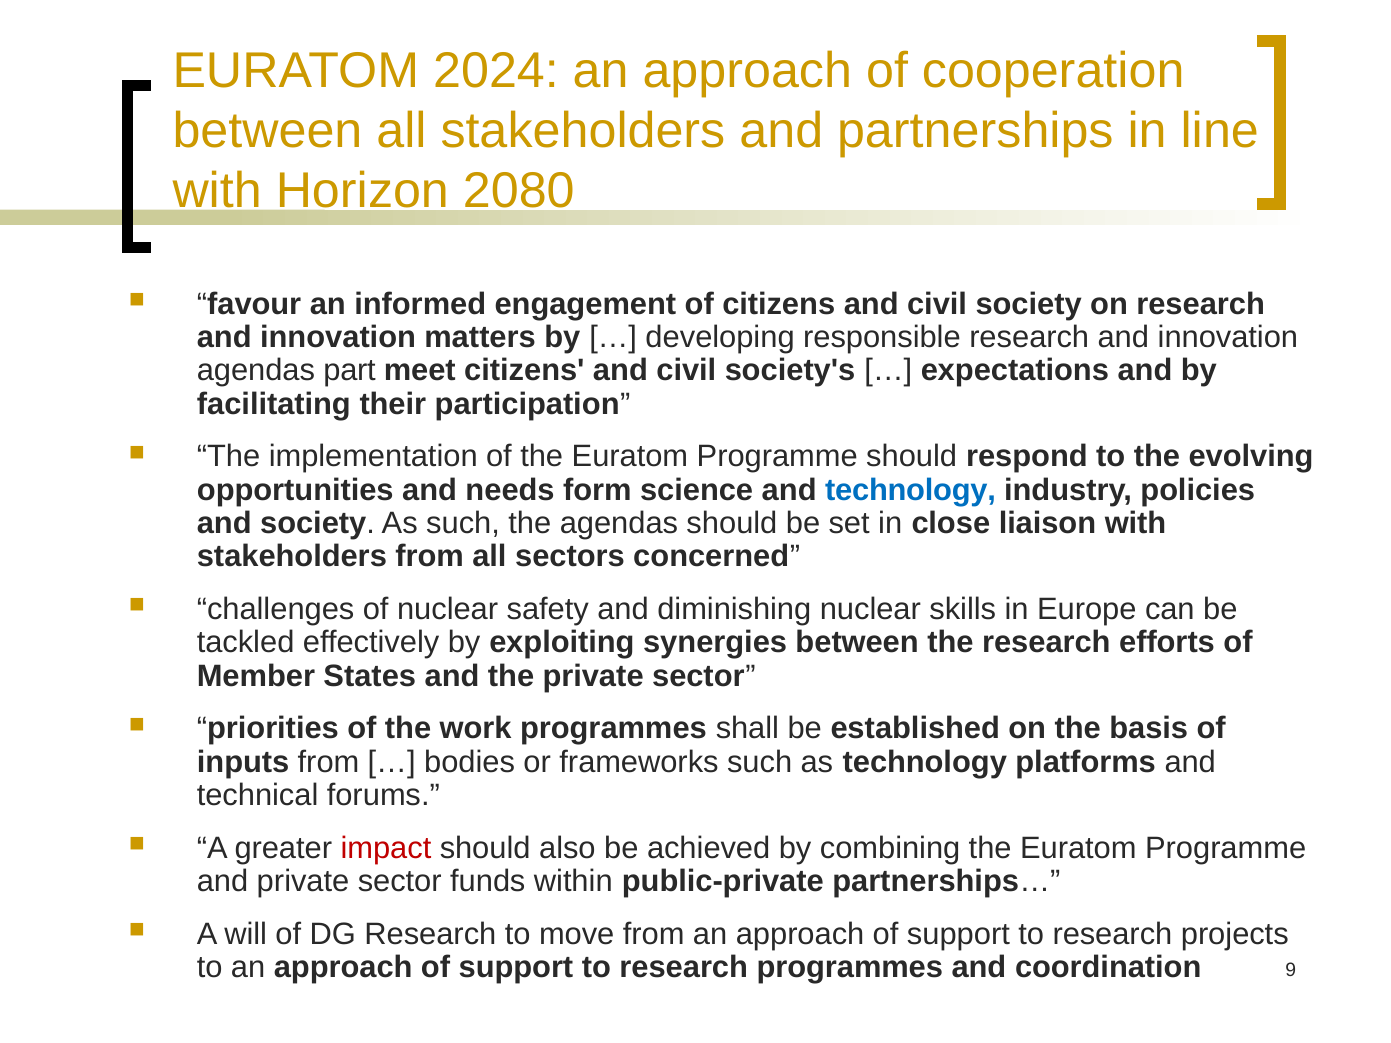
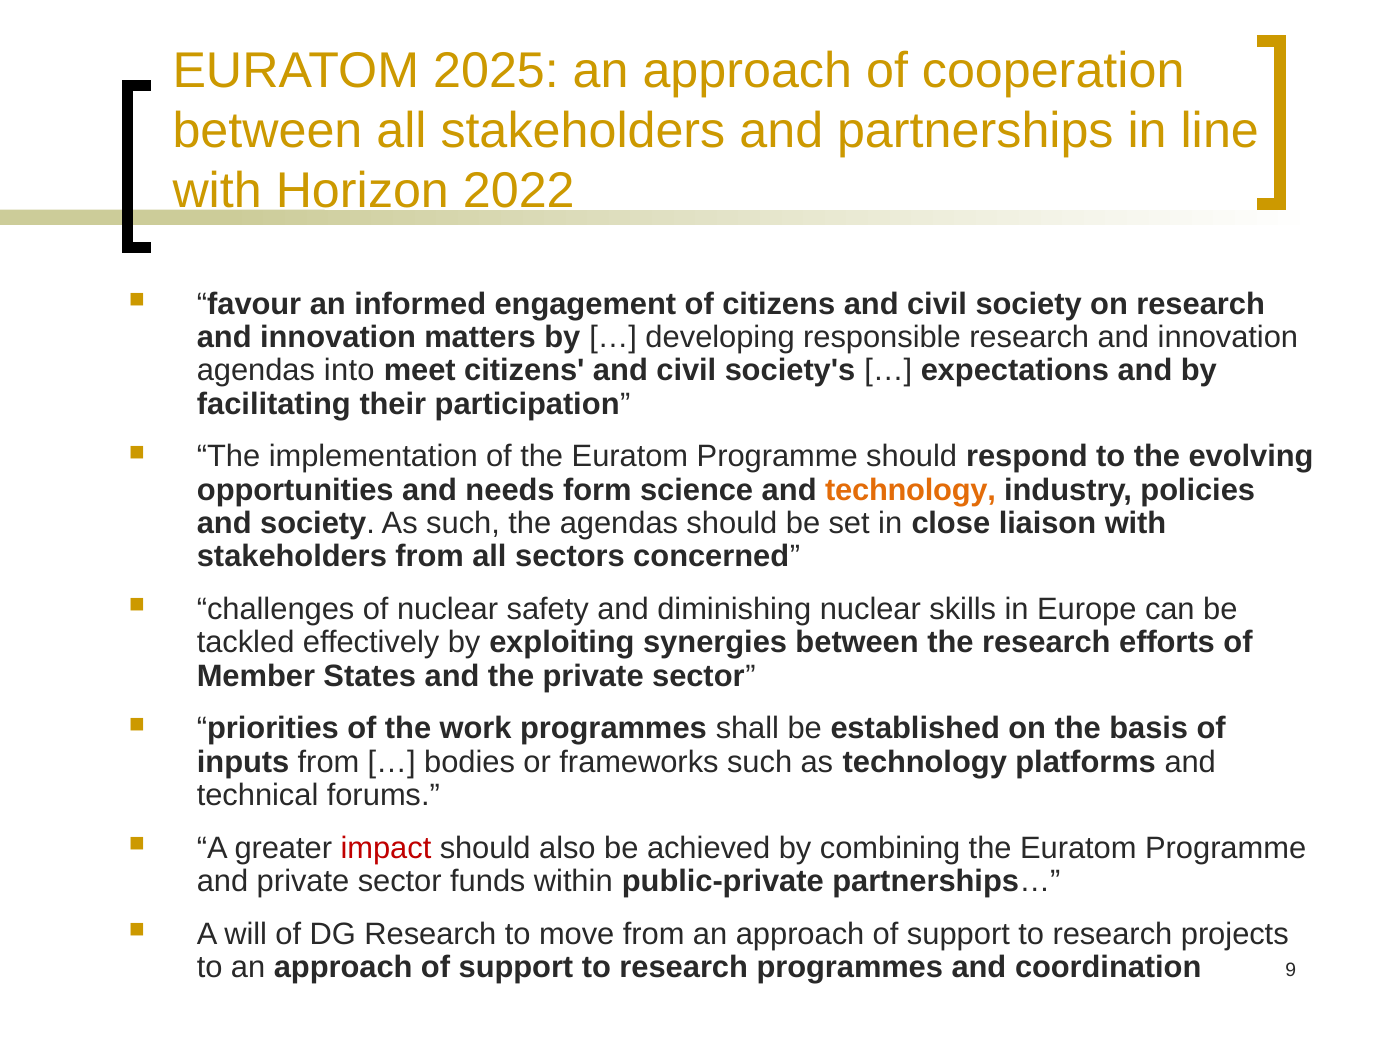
2024: 2024 -> 2025 (496, 71)
2080: 2080 -> 2022 (519, 191)
part: part -> into (349, 371)
technology colour: blue -> orange (910, 490)
